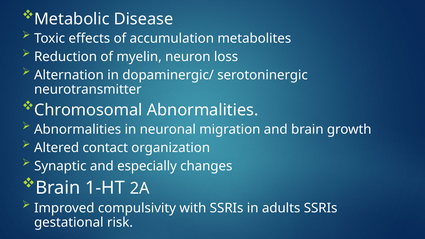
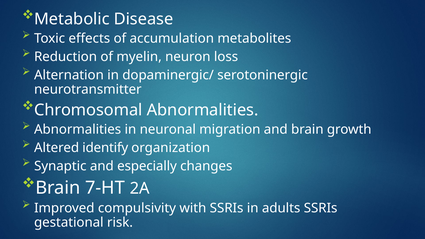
contact: contact -> identify (105, 148)
1-HT: 1-HT -> 7-HT (105, 188)
